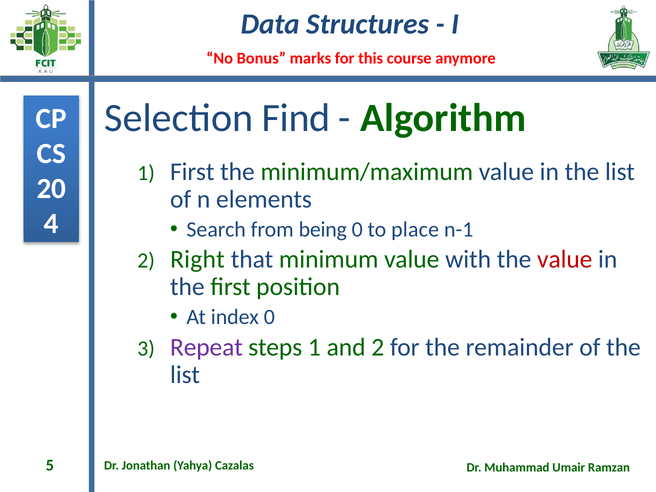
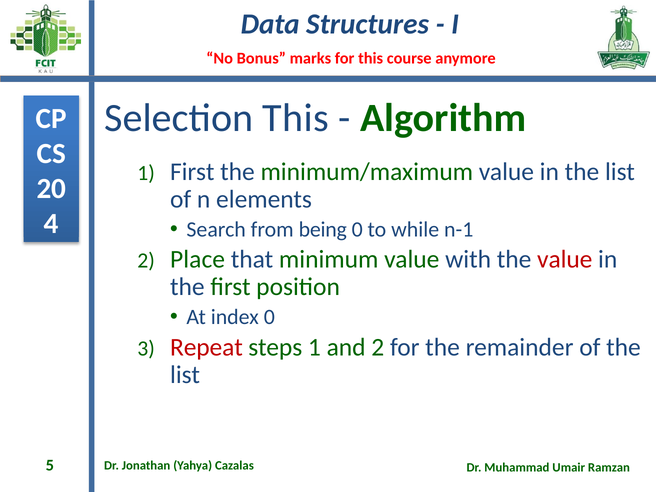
Selection Find: Find -> This (296, 118)
place: place -> while (415, 229)
Right: Right -> Place (198, 259)
Repeat colour: purple -> red (206, 347)
